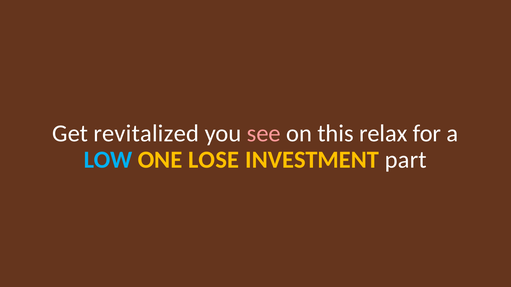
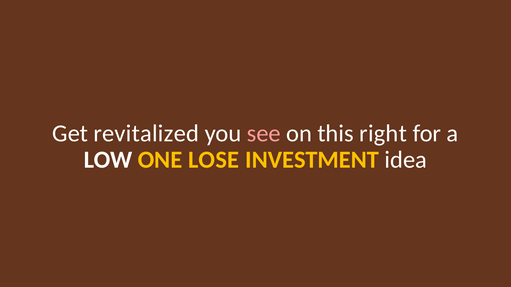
relax: relax -> right (383, 134)
LOW colour: light blue -> white (108, 160)
part: part -> idea (406, 160)
